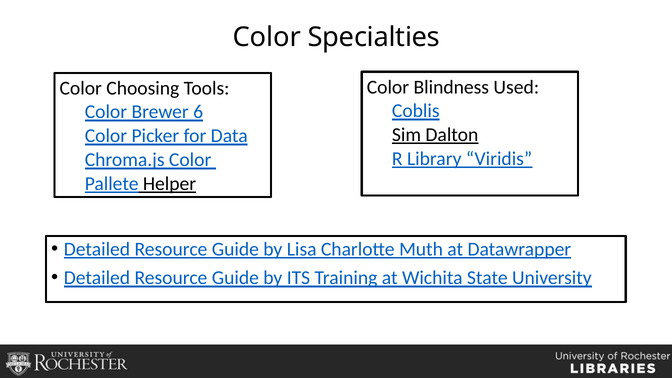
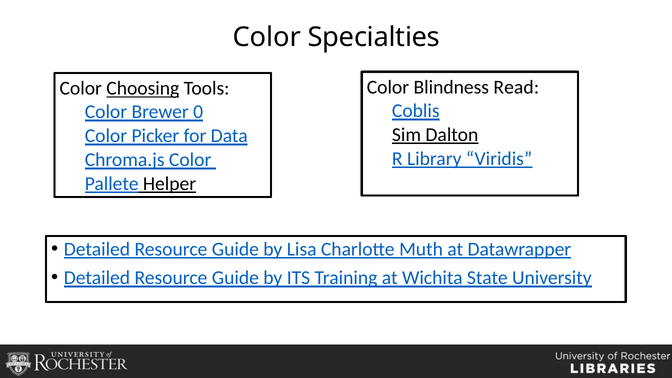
Used: Used -> Read (516, 87)
Choosing underline: none -> present (143, 88)
6: 6 -> 0 (198, 112)
